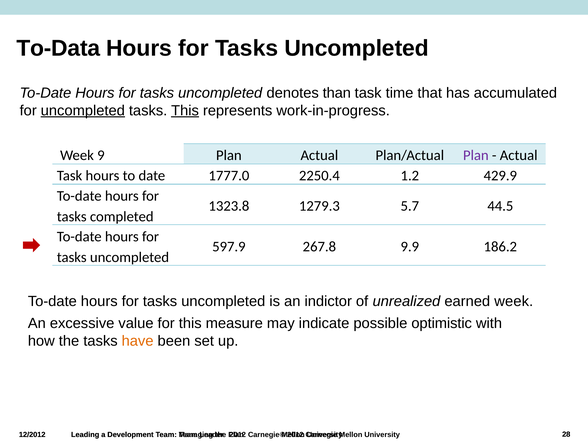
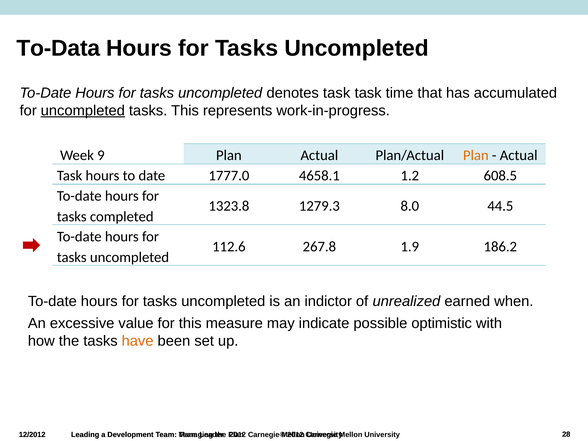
denotes than: than -> task (337, 93)
This underline: present -> none (185, 111)
Plan colour: purple -> orange (476, 155)
2250.4: 2250.4 -> 4658.1 (319, 176)
429.9: 429.9 -> 608.5 (500, 176)
5.7: 5.7 -> 8.0 (410, 206)
597.9: 597.9 -> 112.6 (229, 247)
9.9: 9.9 -> 1.9 (410, 247)
earned week: week -> when (514, 301)
